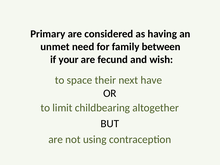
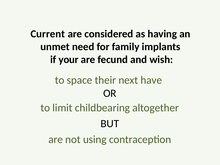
Primary: Primary -> Current (48, 34)
between: between -> implants (161, 47)
